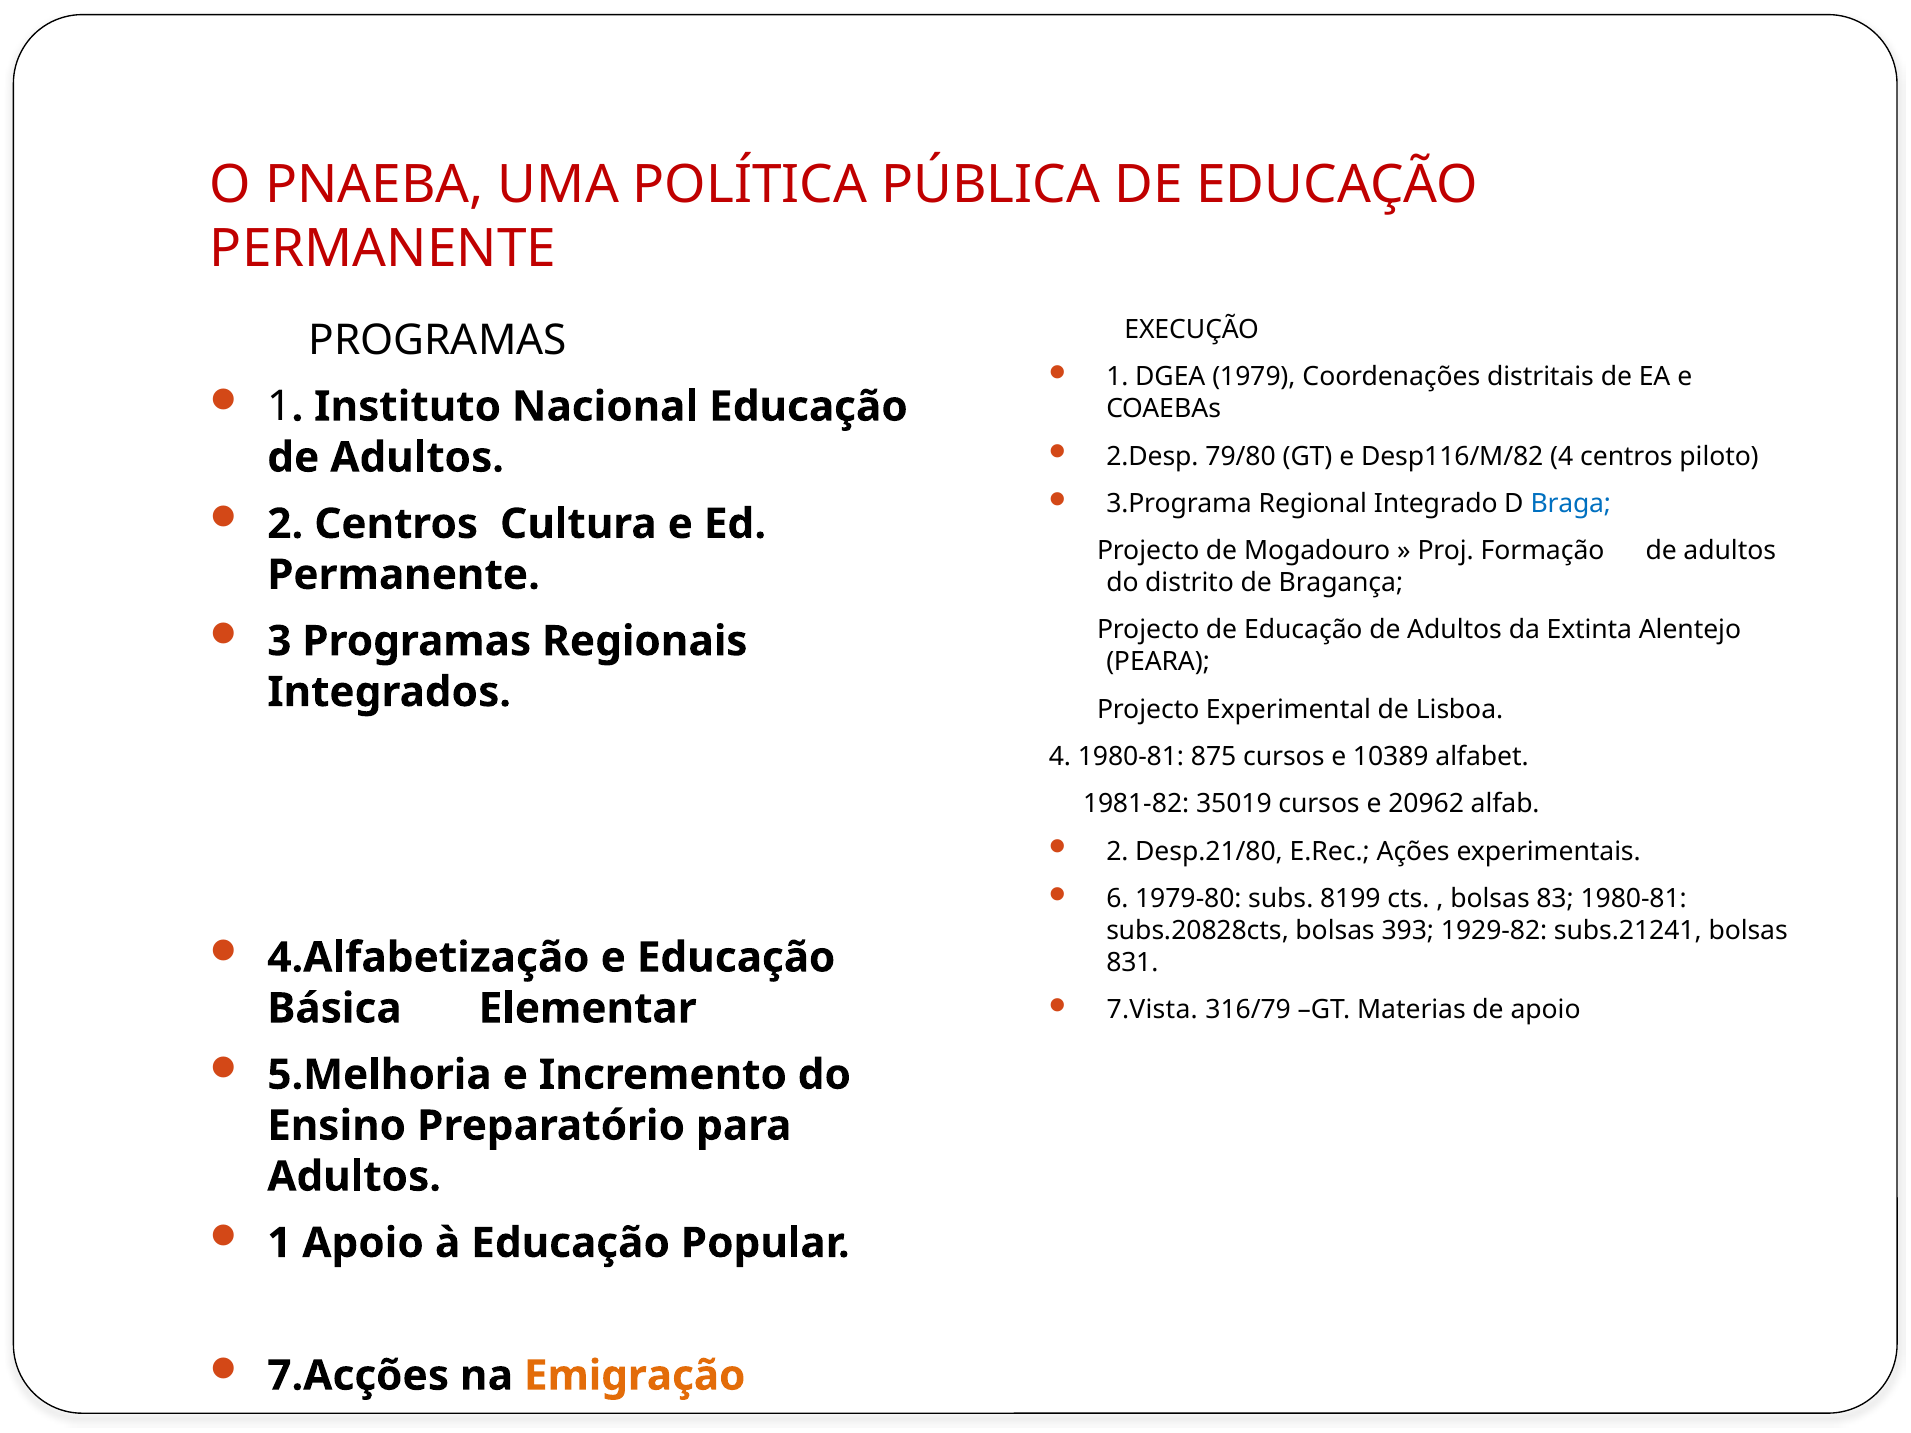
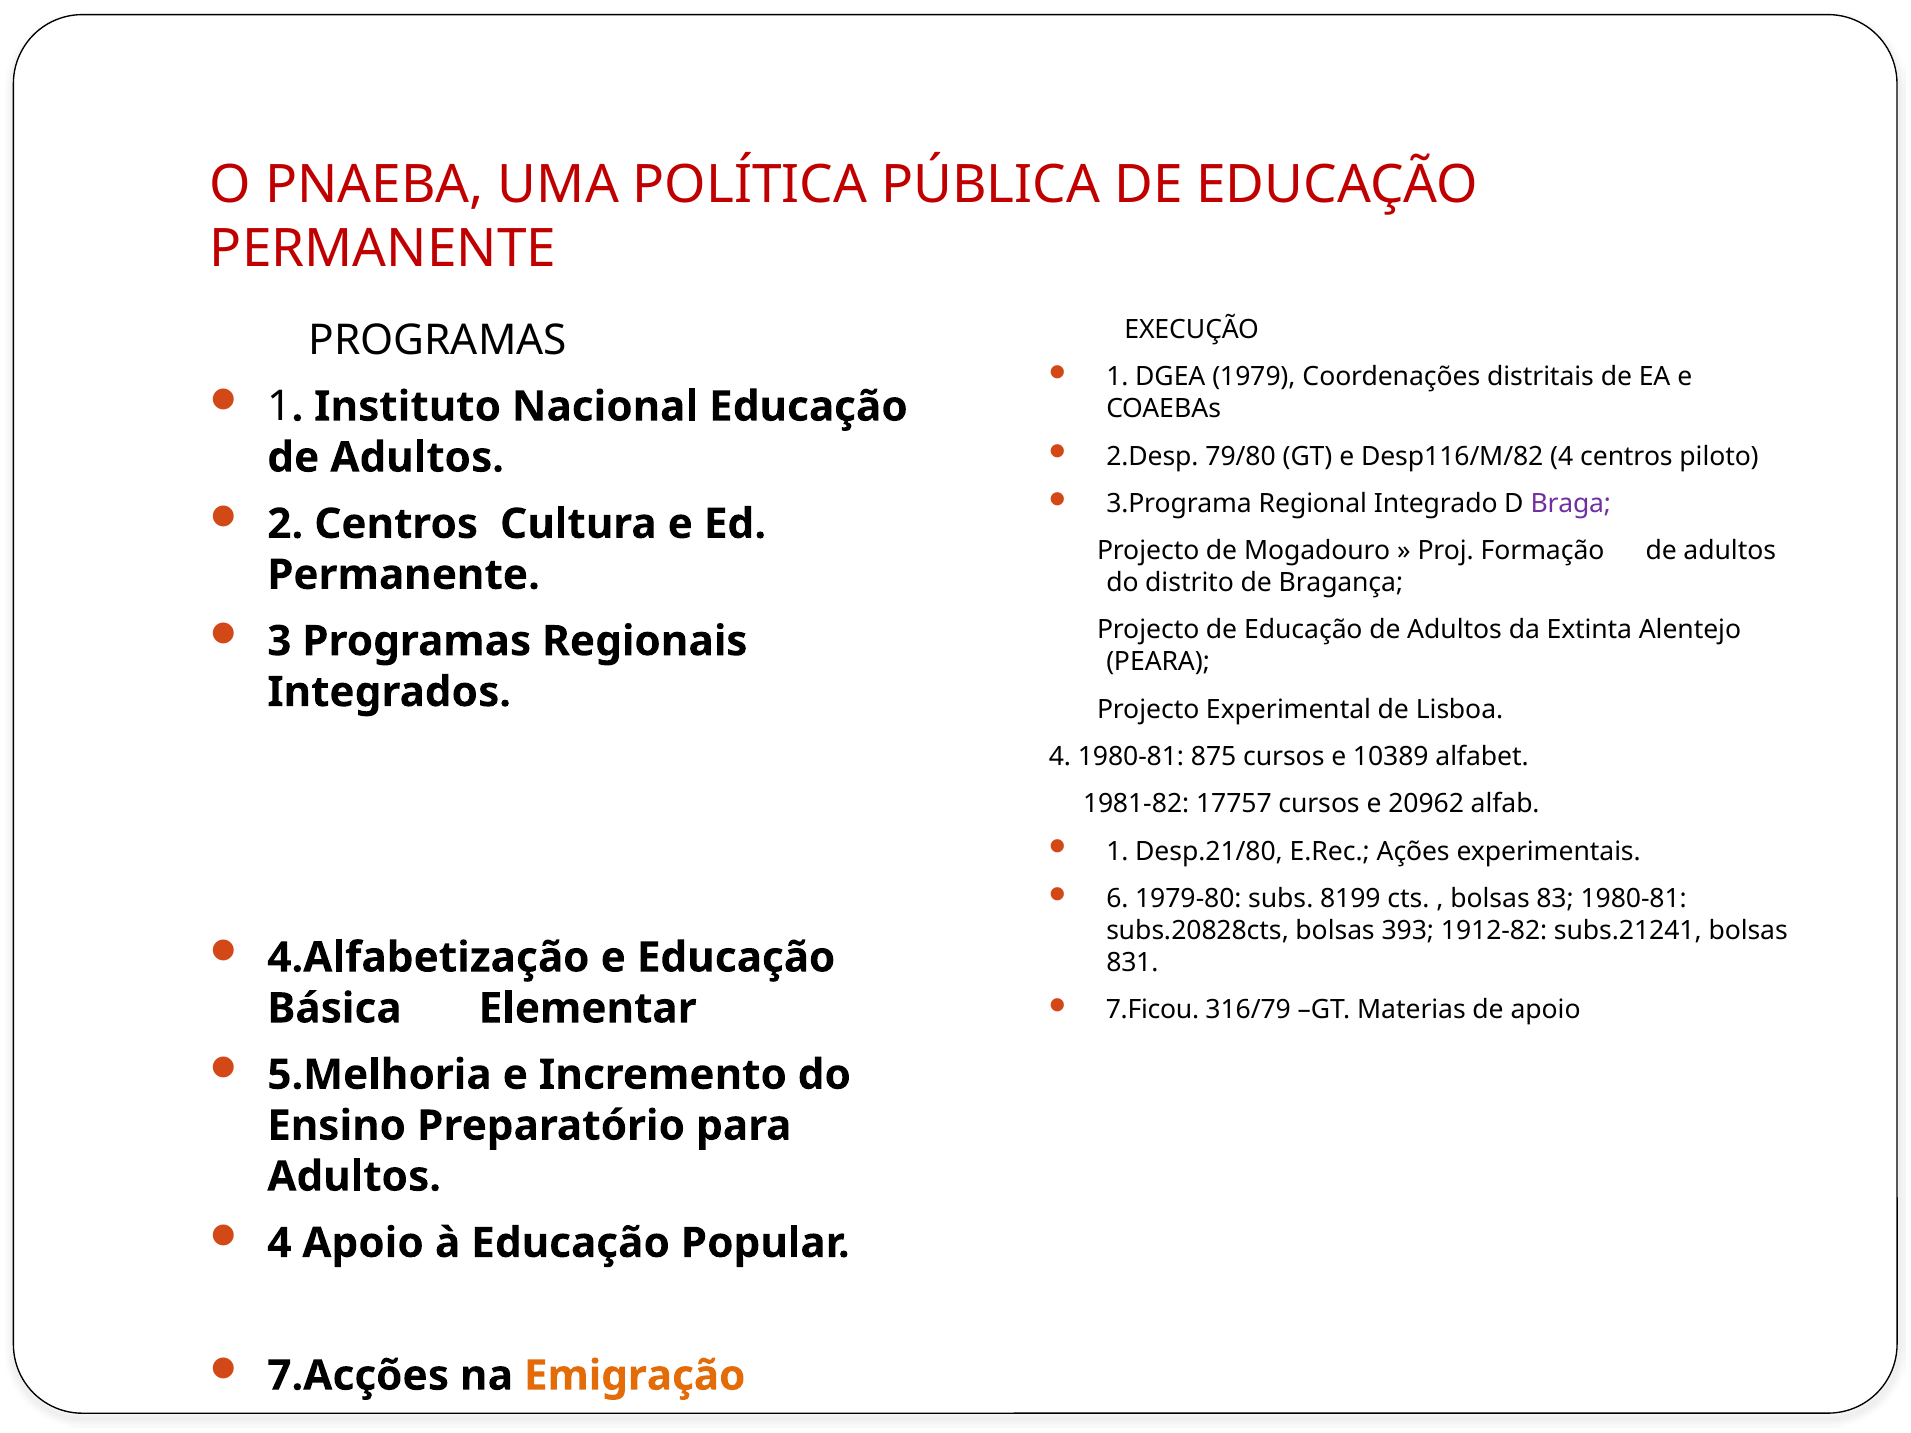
Braga colour: blue -> purple (1571, 504)
35019: 35019 -> 17757 (1234, 804)
2: 2 -> 1 (1117, 851)
1929-82: 1929-82 -> 1912-82 (1494, 931)
7.Vista: 7.Vista -> 7.Ficou (1152, 1010)
1: 1 -> 4 (279, 1243)
